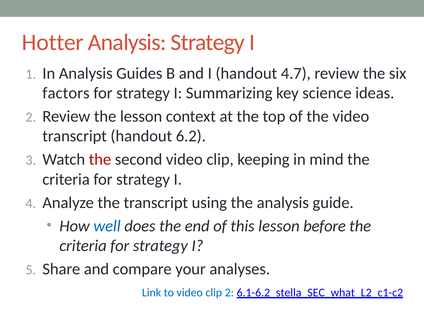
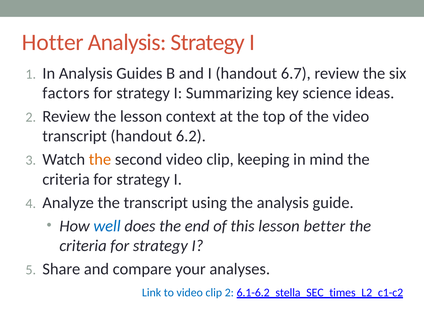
4.7: 4.7 -> 6.7 (296, 73)
the colour: red -> orange (100, 159)
before: before -> better (324, 226)
6.1-6.2_stella_SEC_what_L2_c1-c2: 6.1-6.2_stella_SEC_what_L2_c1-c2 -> 6.1-6.2_stella_SEC_times_L2_c1-c2 (320, 293)
